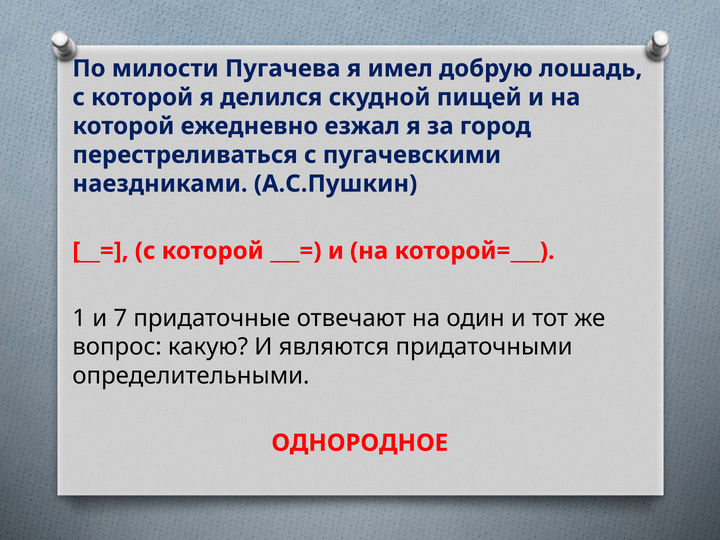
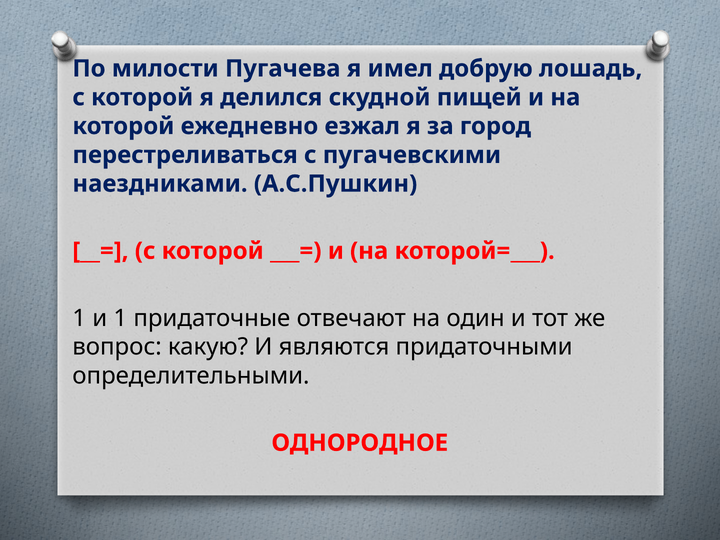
и 7: 7 -> 1 (120, 318)
